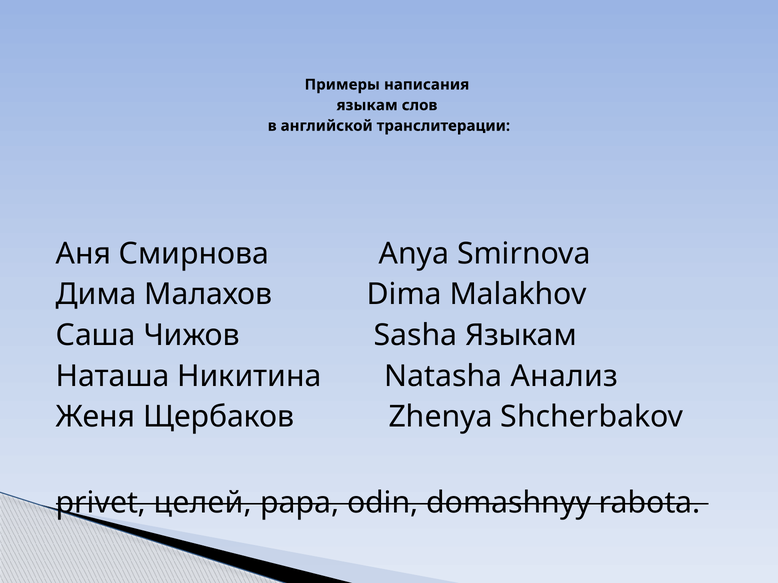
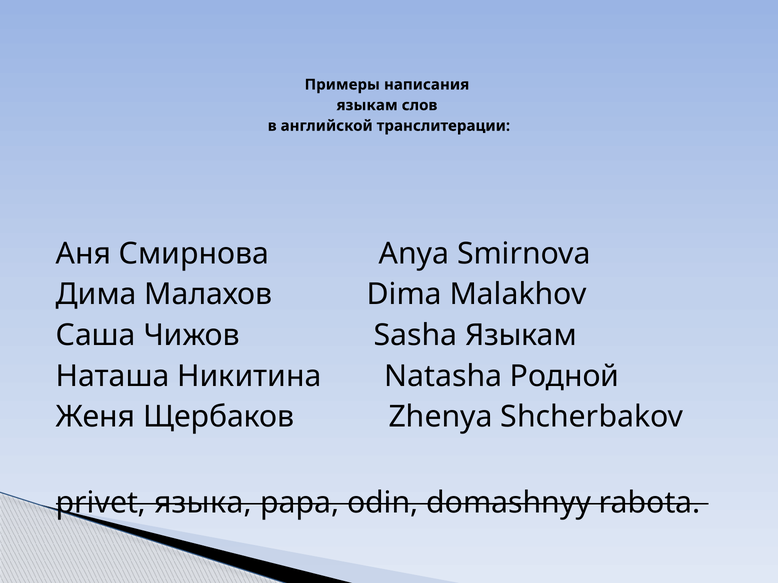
Анализ: Анализ -> Родной (565, 376)
целей: целей -> языка (203, 503)
